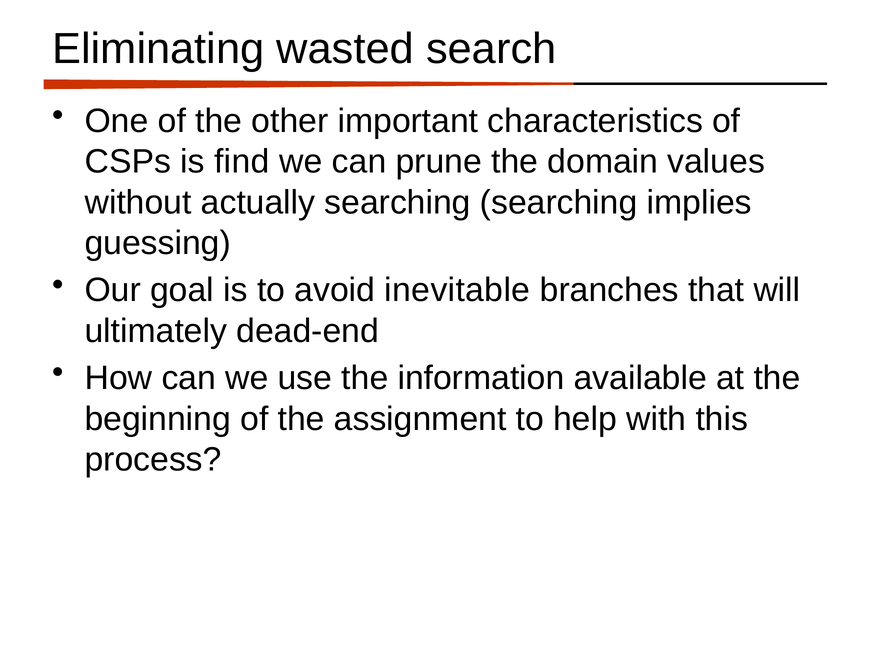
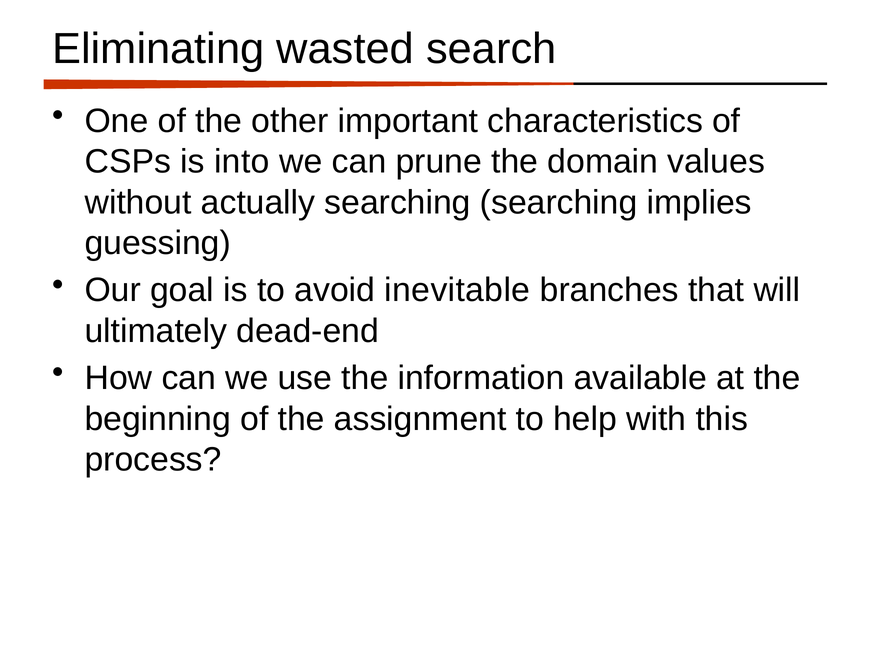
find: find -> into (242, 162)
